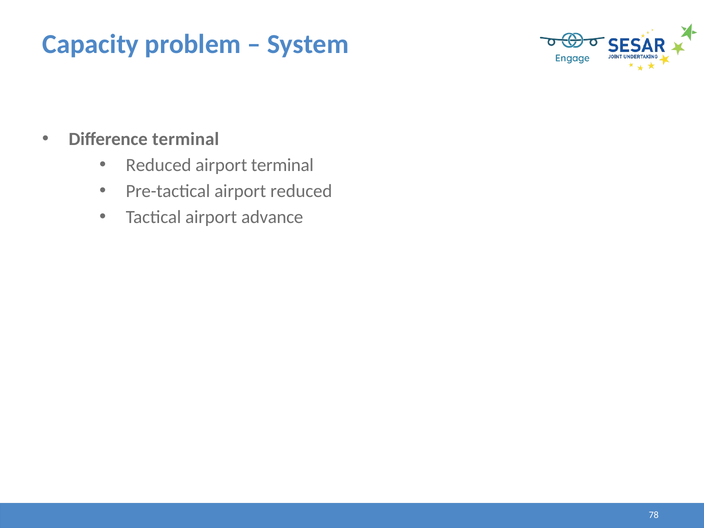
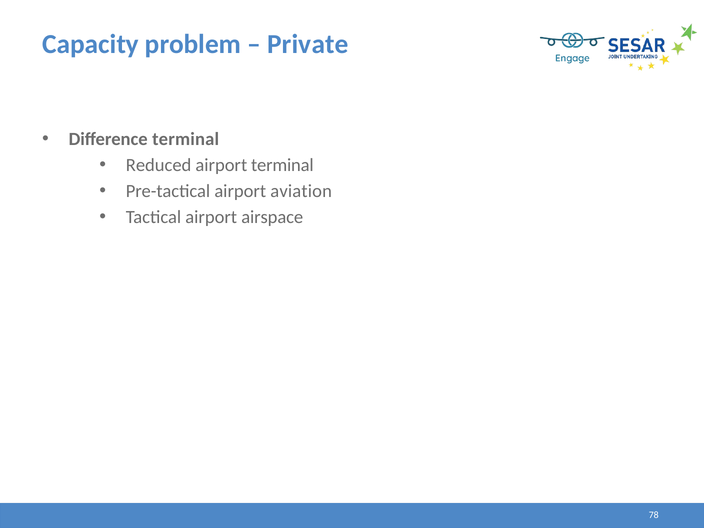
System: System -> Private (308, 44)
airport reduced: reduced -> aviation (301, 191)
advance: advance -> airspace (272, 217)
